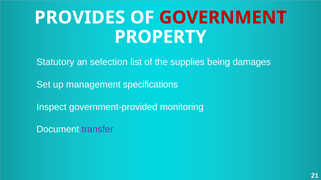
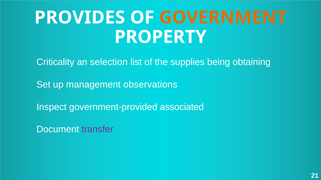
GOVERNMENT colour: red -> orange (223, 18)
Statutory: Statutory -> Criticality (55, 62)
damages: damages -> obtaining (252, 62)
specifications: specifications -> observations (150, 85)
monitoring: monitoring -> associated (182, 107)
